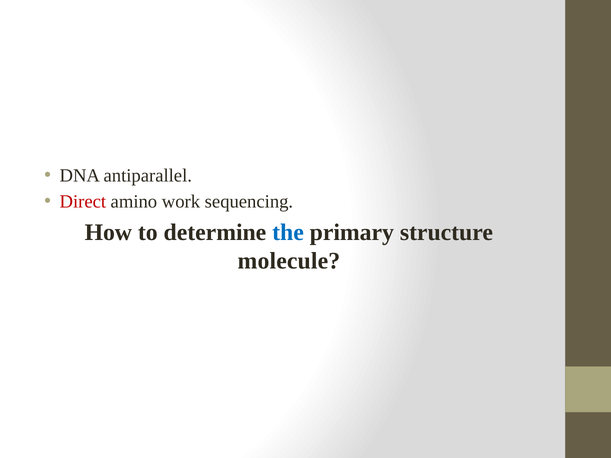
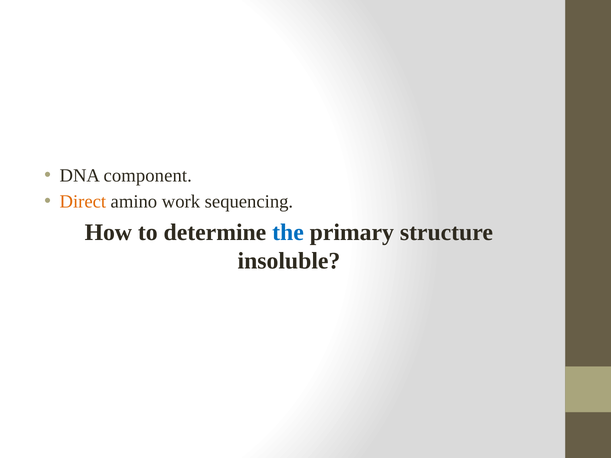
antiparallel: antiparallel -> component (148, 176)
Direct colour: red -> orange (83, 202)
molecule: molecule -> insoluble (289, 261)
